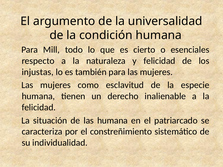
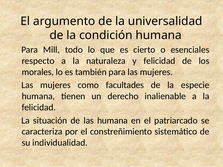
injustas: injustas -> morales (38, 72)
esclavitud: esclavitud -> facultades (125, 85)
